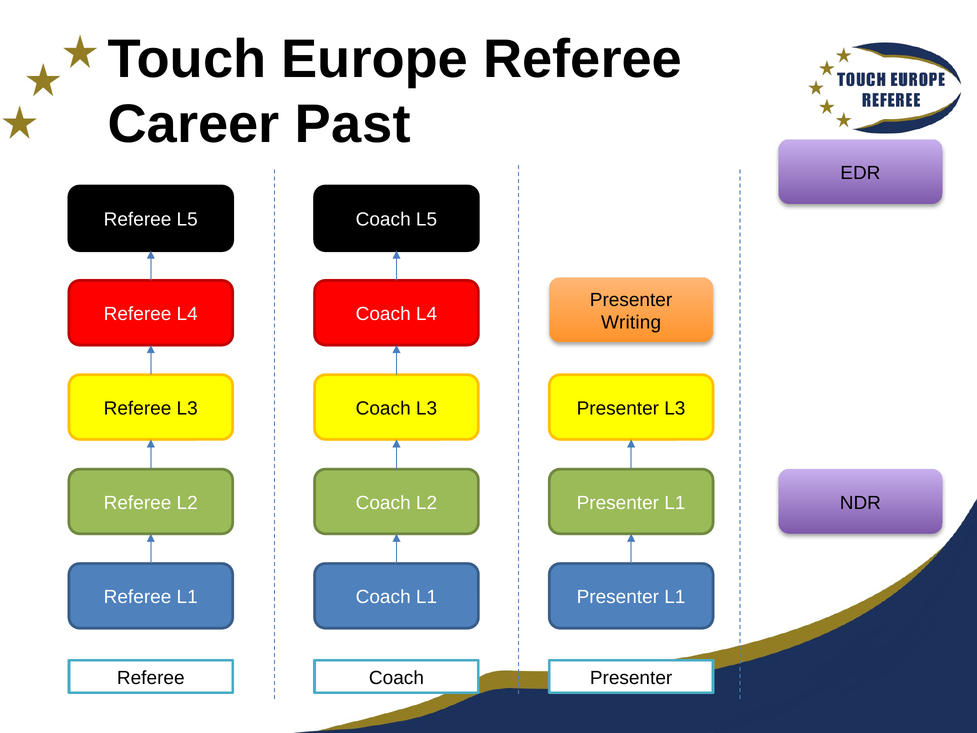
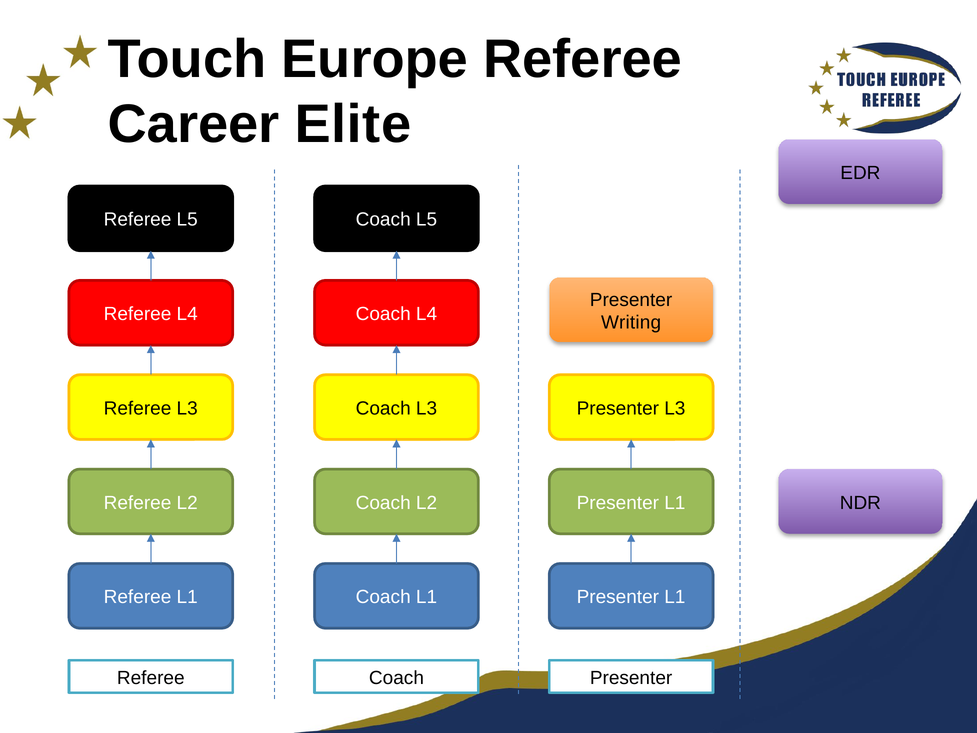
Past: Past -> Elite (353, 124)
